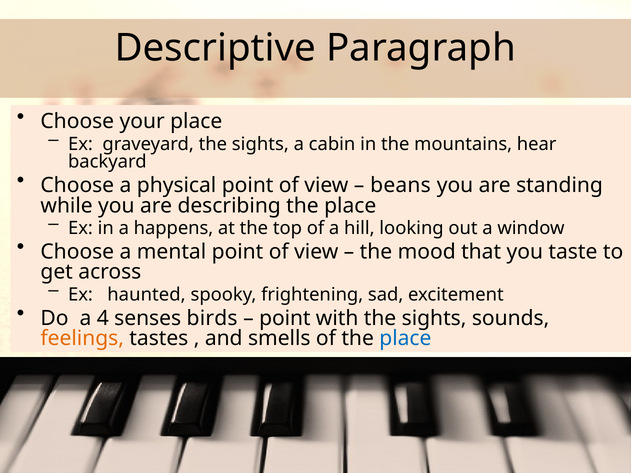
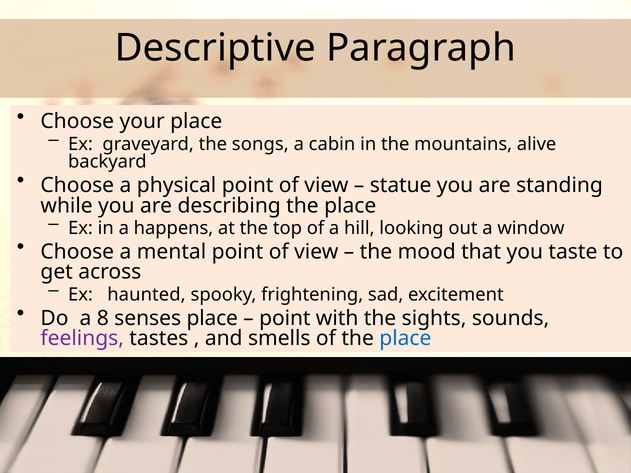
graveyard the sights: sights -> songs (260, 144)
hear: hear -> alive (537, 144)
beans: beans -> statue (401, 185)
4: 4 -> 8 (103, 318)
senses birds: birds -> place (212, 318)
feelings colour: orange -> purple (82, 339)
